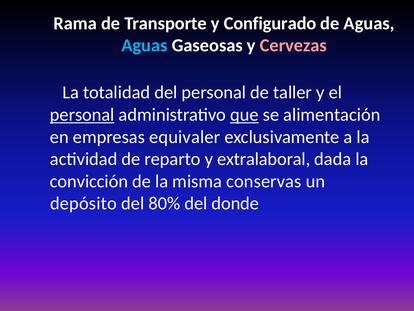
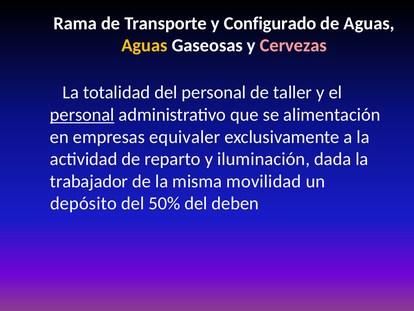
Aguas colour: light blue -> yellow (145, 45)
que underline: present -> none (244, 115)
extralaboral: extralaboral -> iluminación (264, 159)
convicción: convicción -> trabajador (89, 181)
conservas: conservas -> movilidad (264, 181)
80%: 80% -> 50% (164, 203)
donde: donde -> deben (235, 203)
